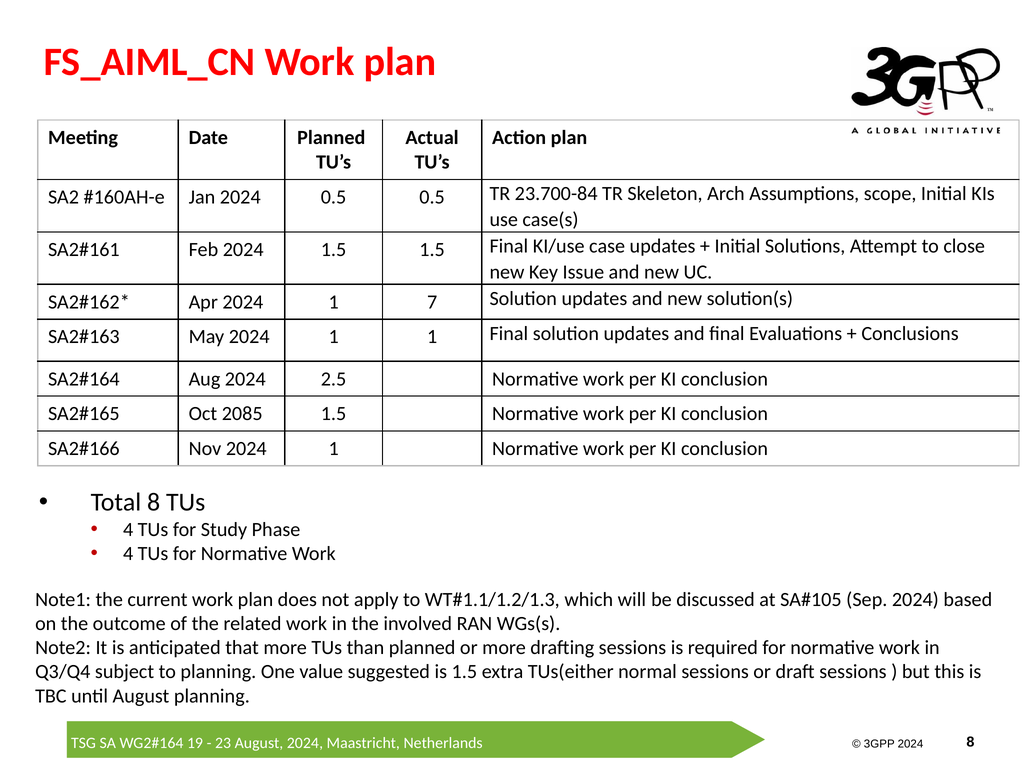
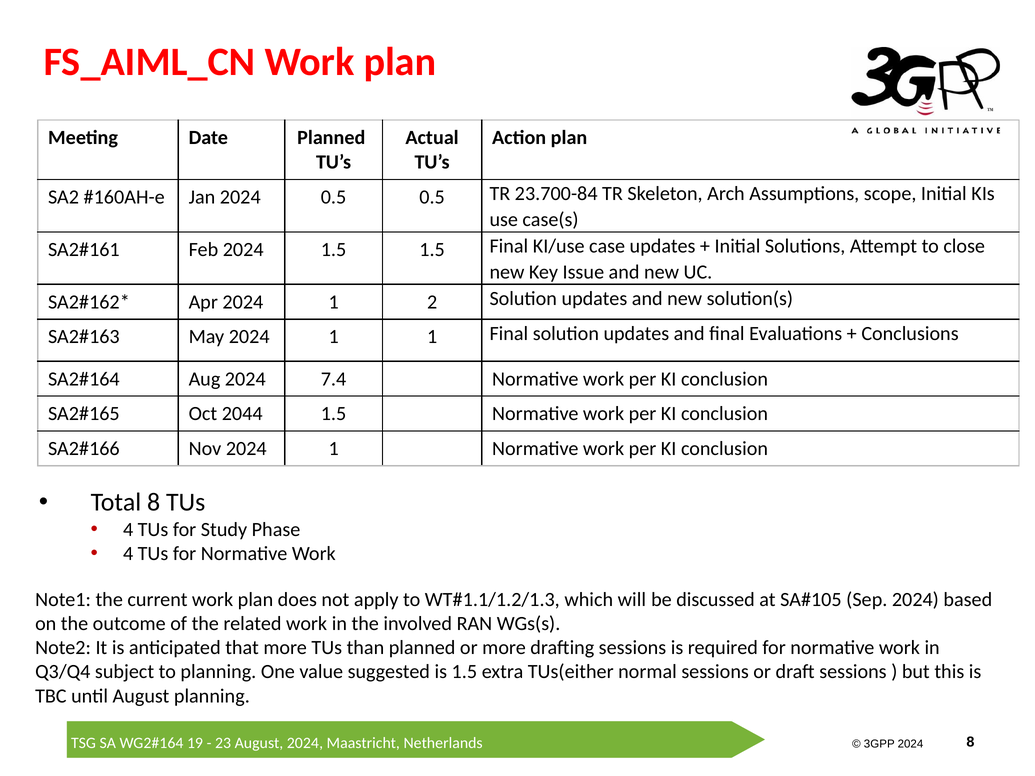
7: 7 -> 2 (432, 302)
2.5: 2.5 -> 7.4 (334, 379)
2085: 2085 -> 2044 (242, 414)
